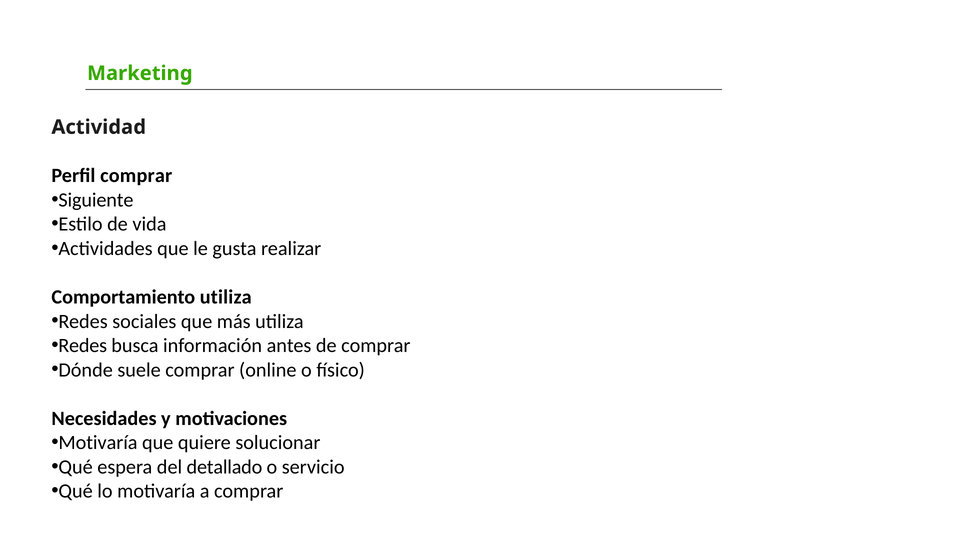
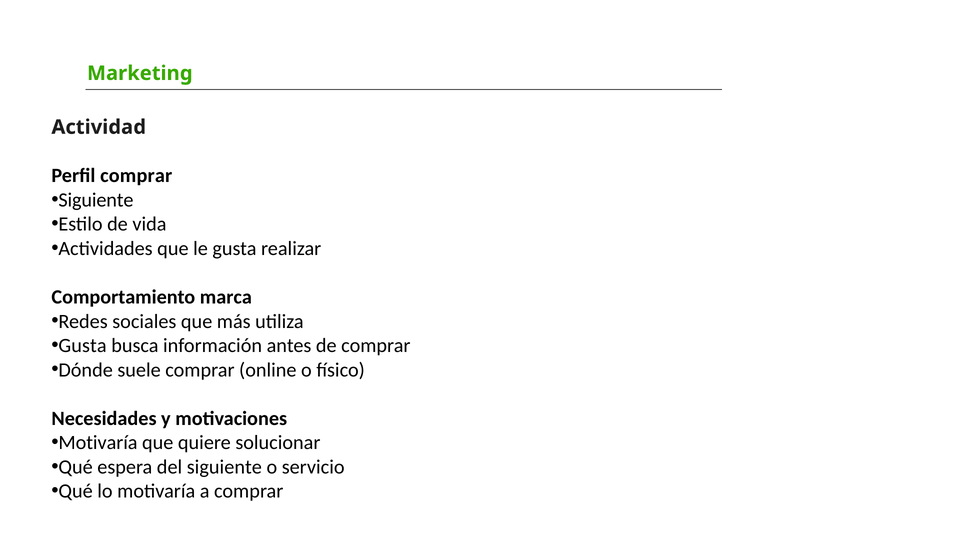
Comportamiento utiliza: utiliza -> marca (226, 297)
Redes: Redes -> Gusta (83, 345)
del detallado: detallado -> siguiente (224, 467)
